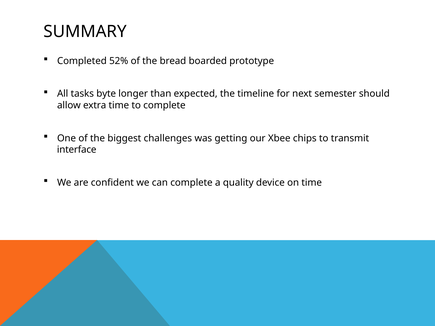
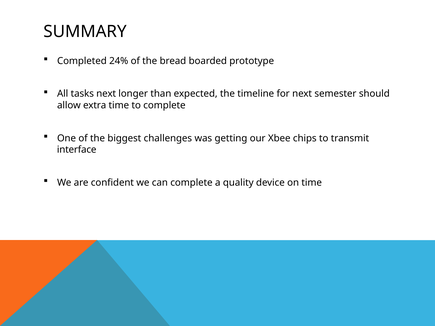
52%: 52% -> 24% (119, 61)
tasks byte: byte -> next (106, 94)
